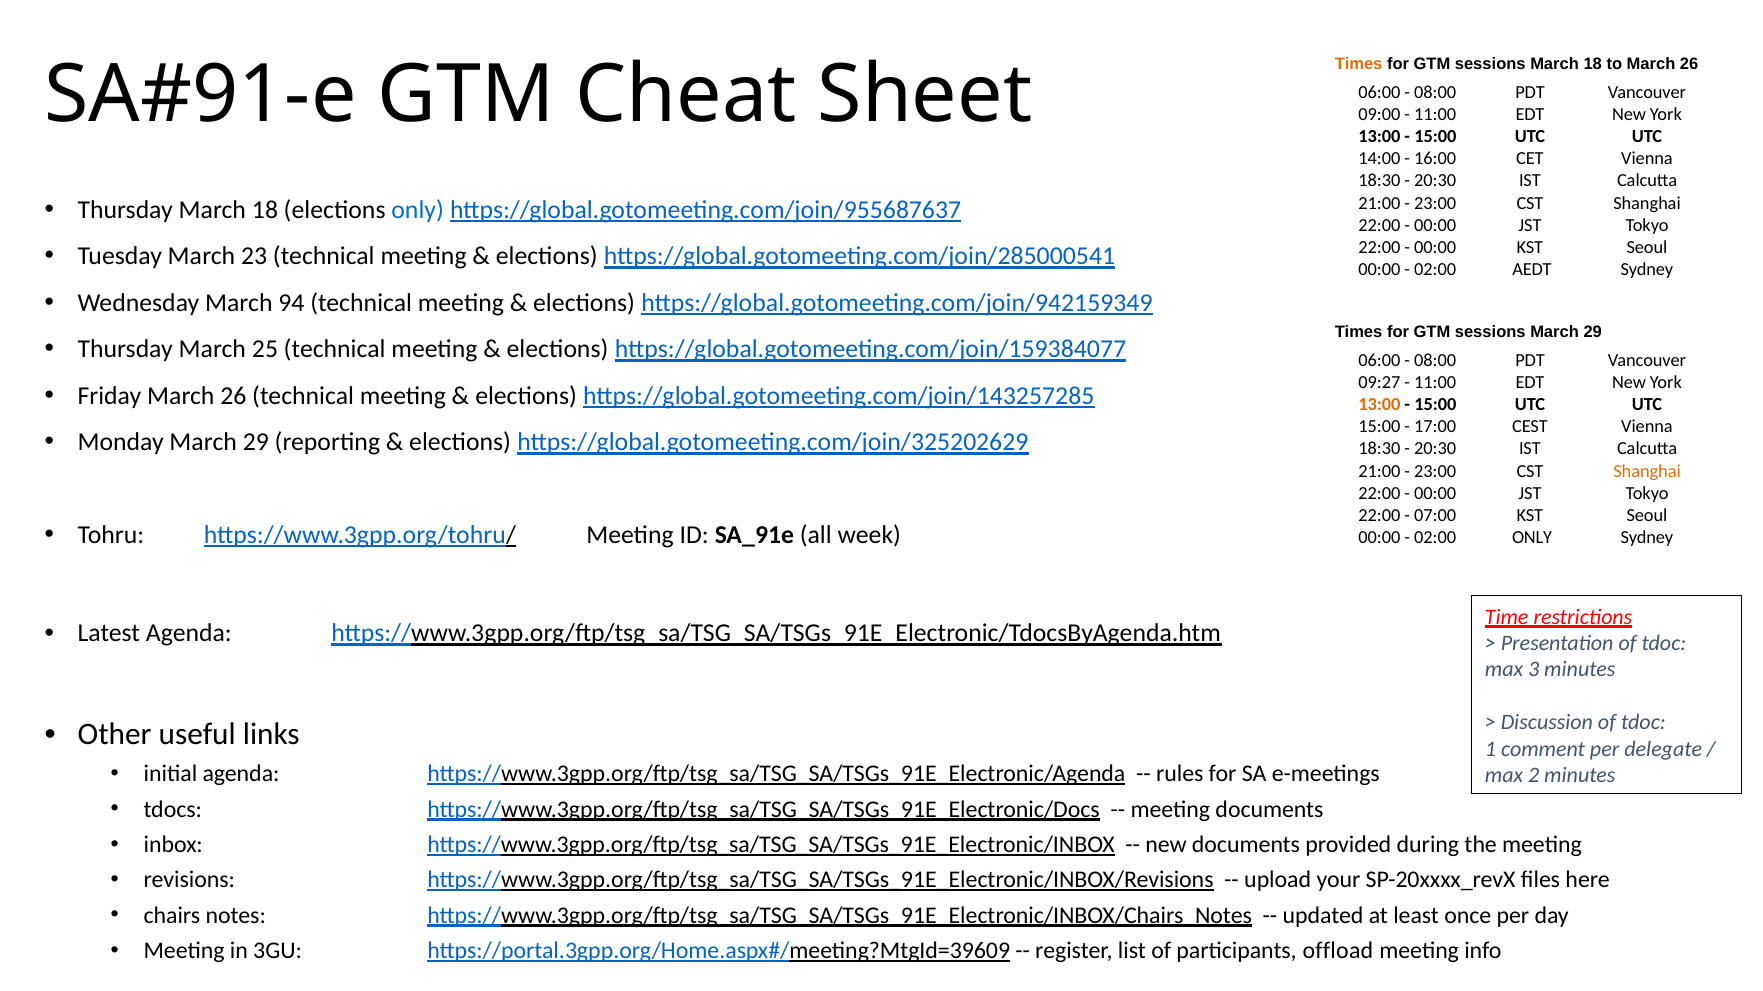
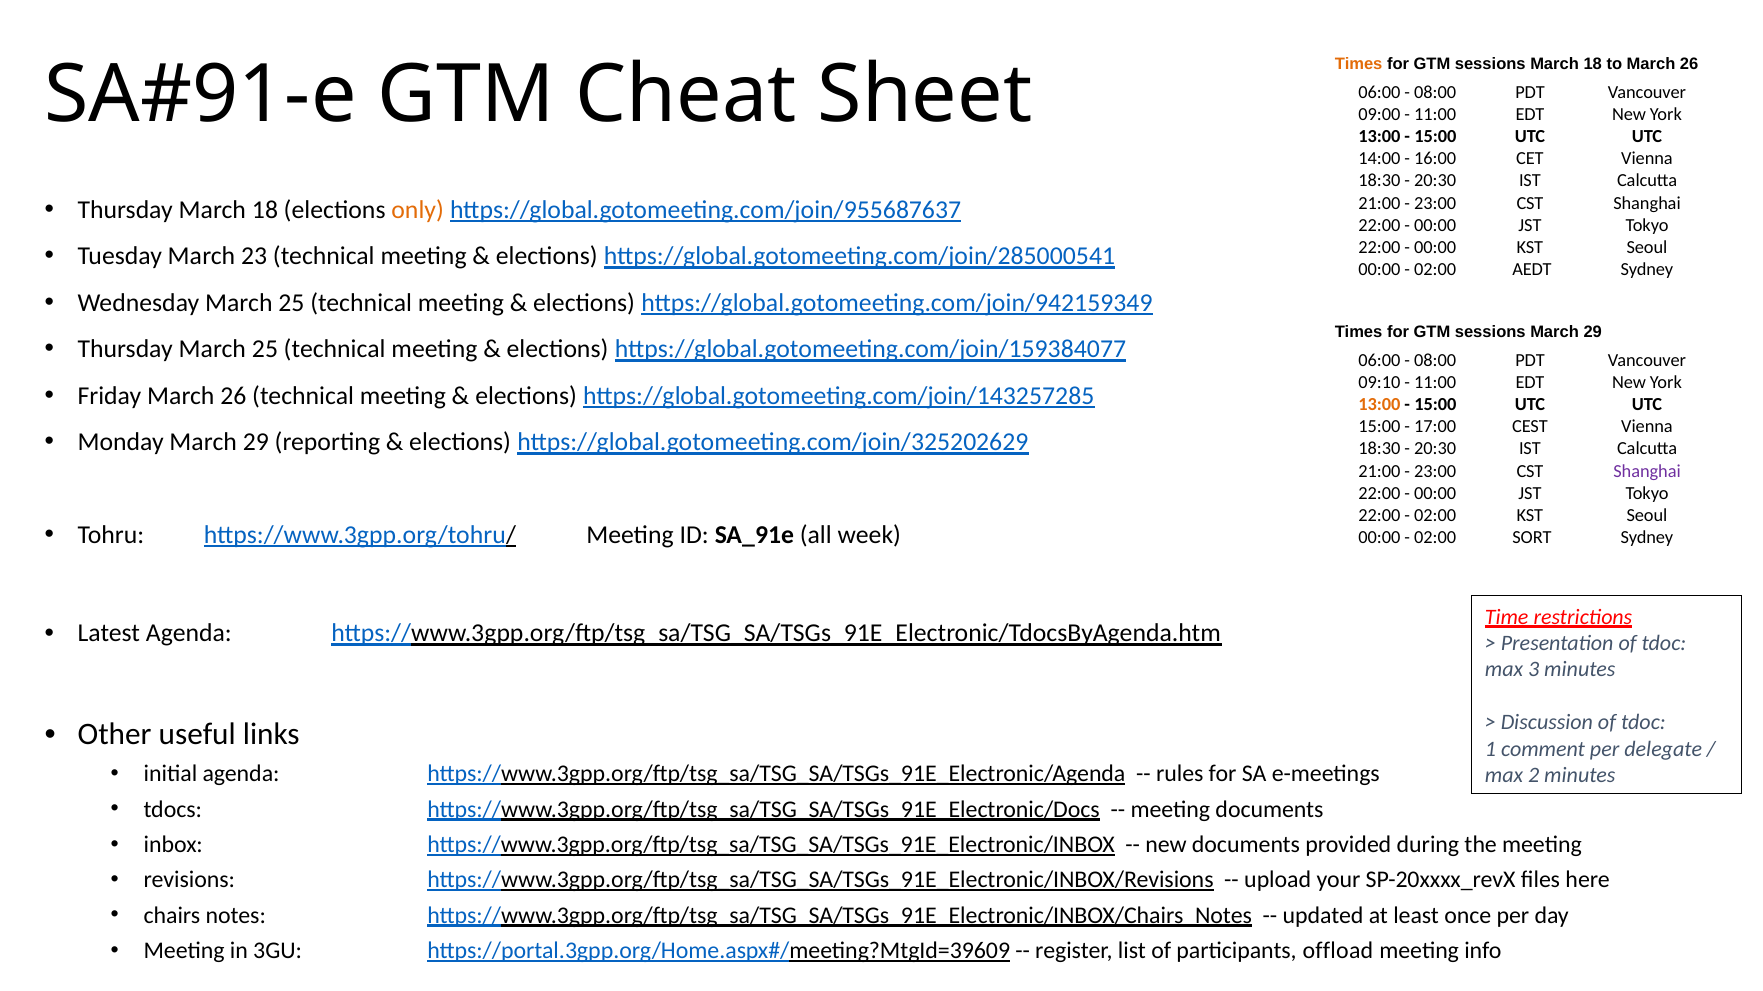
only colour: blue -> orange (418, 210)
Wednesday March 94: 94 -> 25 (291, 303)
09:27: 09:27 -> 09:10 (1379, 383)
Shanghai colour: orange -> purple (1647, 471)
07:00: 07:00 -> 02:00 (1435, 516)
02:00 ONLY: ONLY -> SORT (1532, 538)
